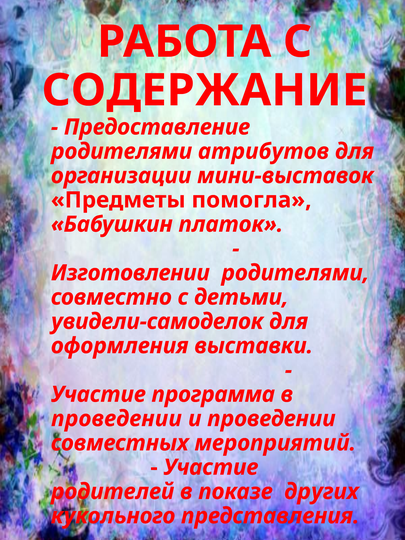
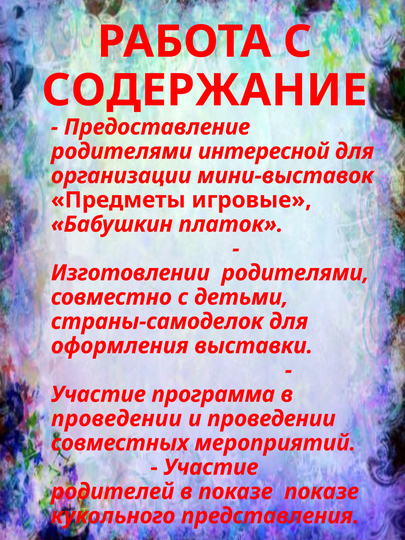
родителями атрибутов: атрибутов -> интересной (264, 151)
помогла: помогла -> игровые (252, 200)
увидели-самоделок: увидели-самоделок -> страны-самоделок (157, 322)
показе других: других -> показе (322, 492)
